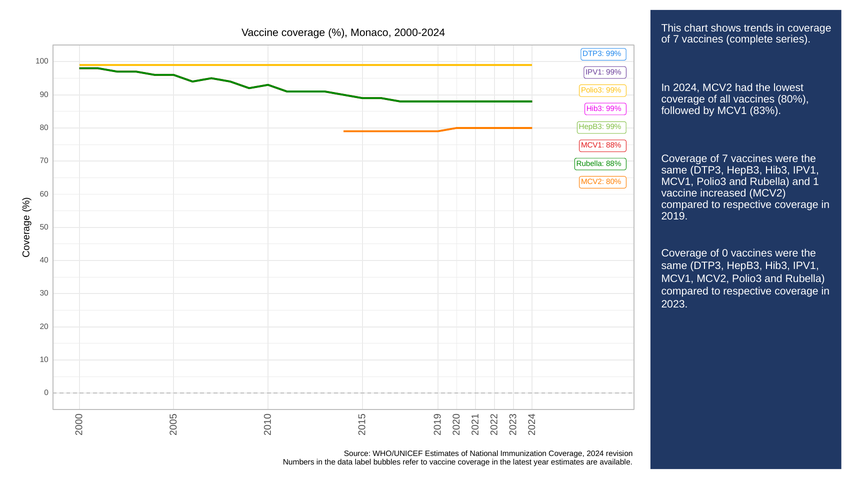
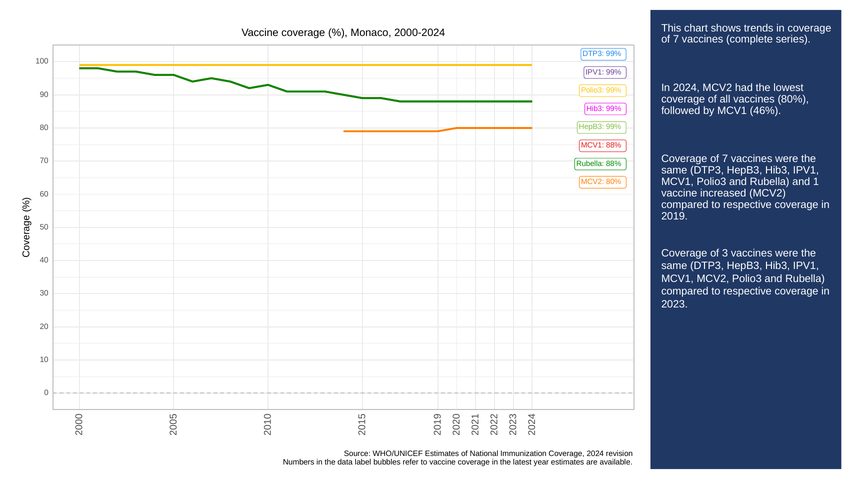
83%: 83% -> 46% (765, 111)
of 0: 0 -> 3 (725, 253)
